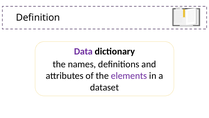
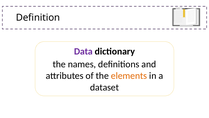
elements colour: purple -> orange (129, 76)
